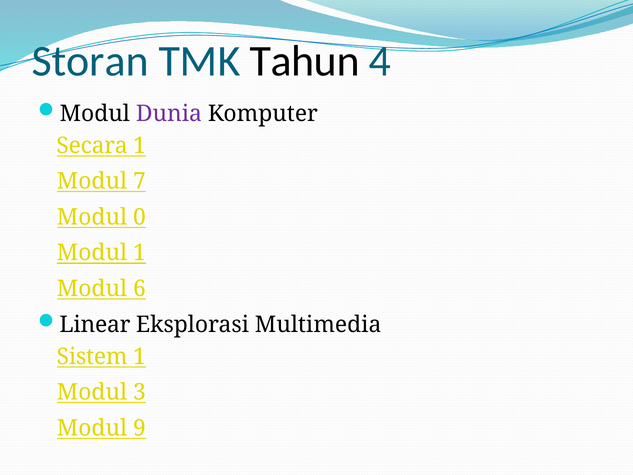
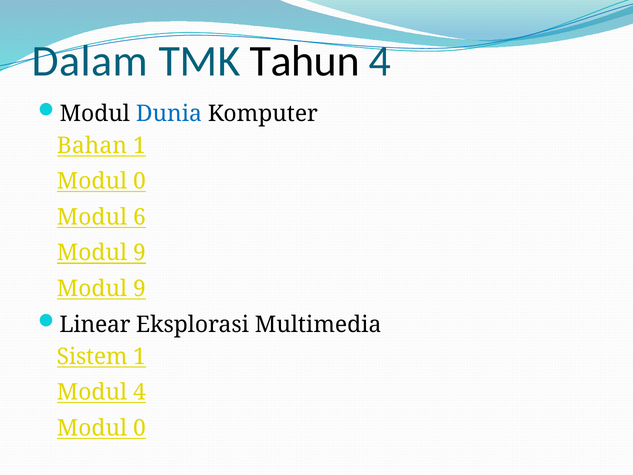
Storan: Storan -> Dalam (90, 61)
Dunia colour: purple -> blue (169, 113)
Secara: Secara -> Bahan (92, 145)
7: 7 -> 0 (139, 181)
0: 0 -> 6 (139, 217)
1: 1 -> 9 (139, 253)
6: 6 -> 9 (139, 289)
Modul 3: 3 -> 4 (139, 392)
9: 9 -> 0 (139, 428)
